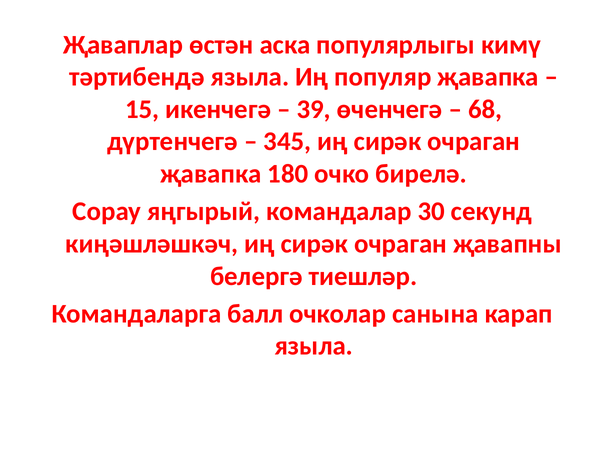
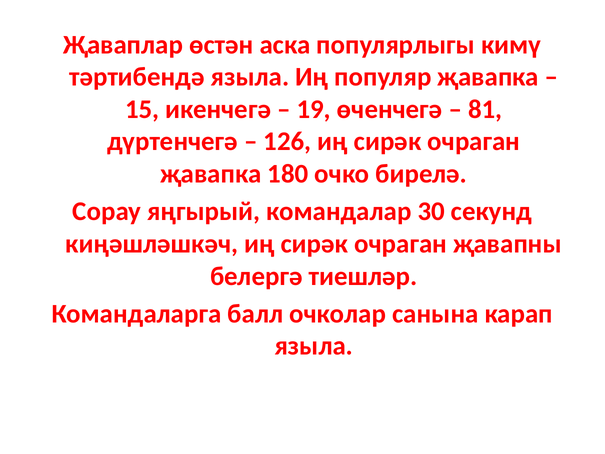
39: 39 -> 19 (314, 109)
68: 68 -> 81 (485, 109)
345: 345 -> 126 (287, 141)
